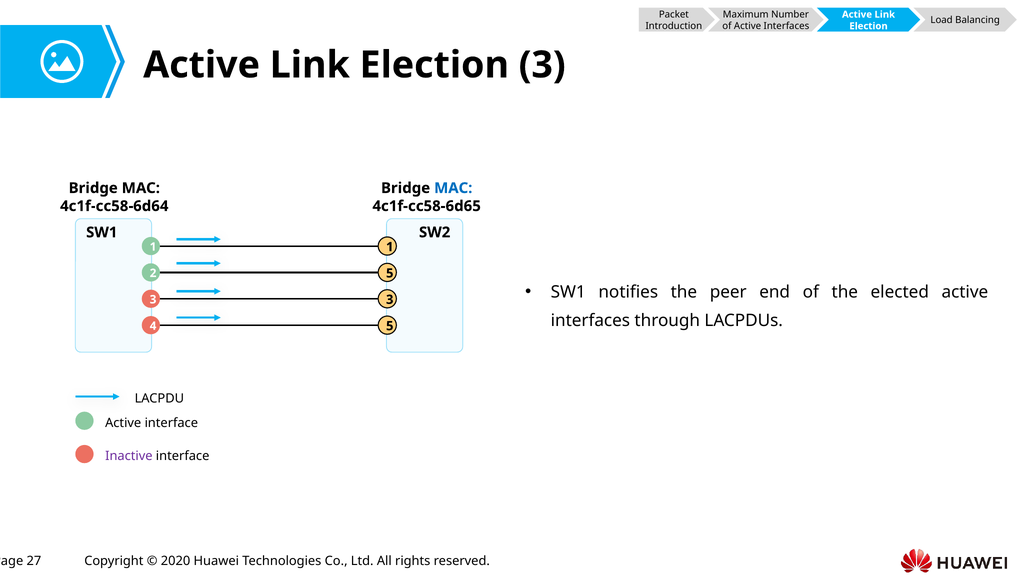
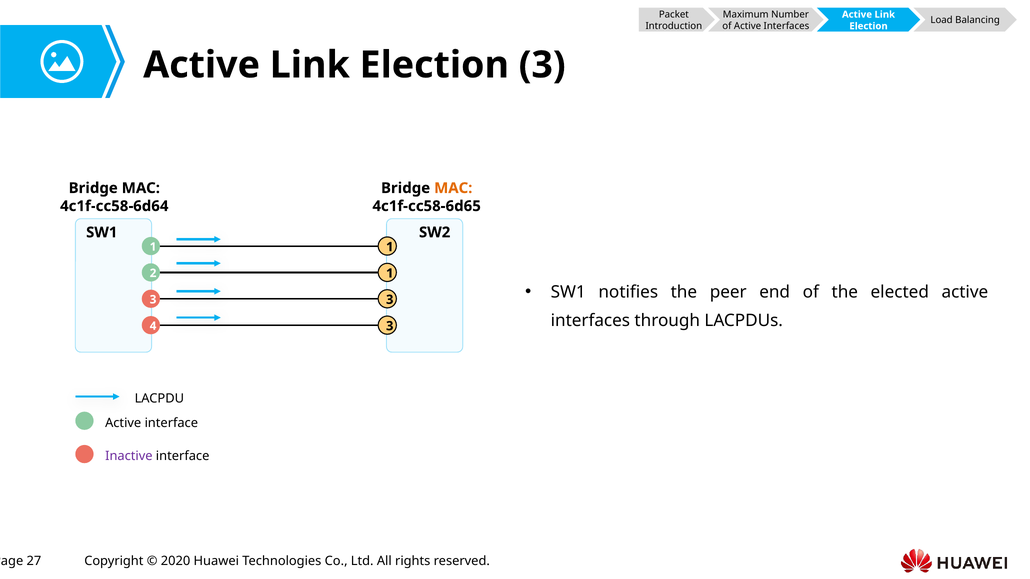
MAC colour: blue -> orange (453, 188)
2 5: 5 -> 1 (390, 273)
4 5: 5 -> 3 (390, 326)
